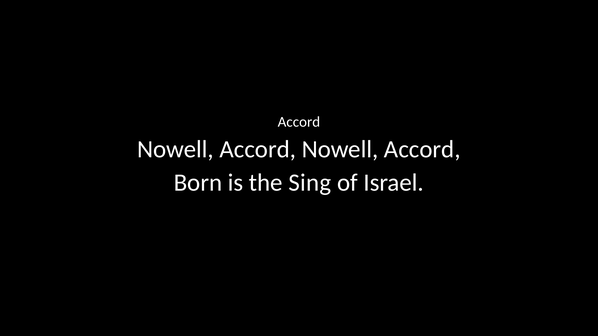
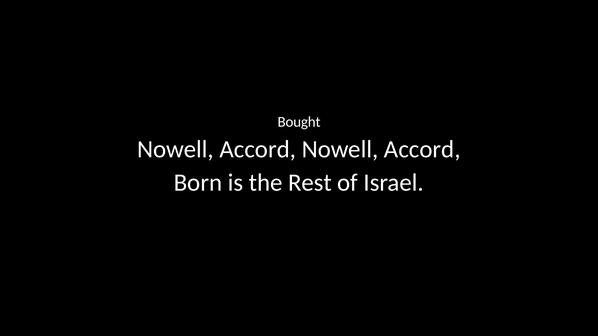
Accord: Accord -> Bought (299, 122)
Sing: Sing -> Rest (310, 183)
